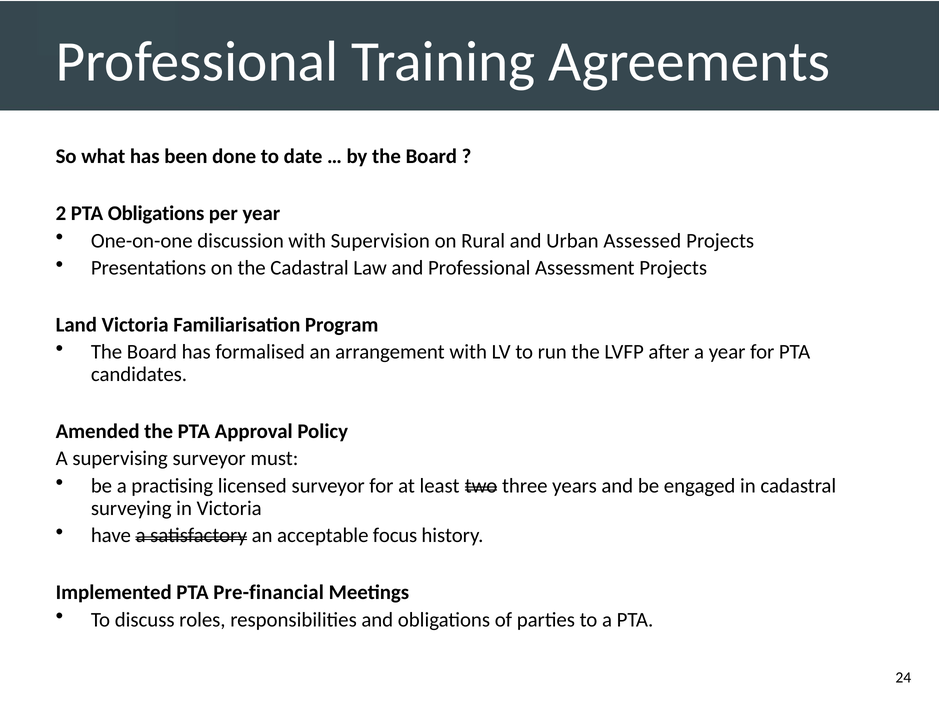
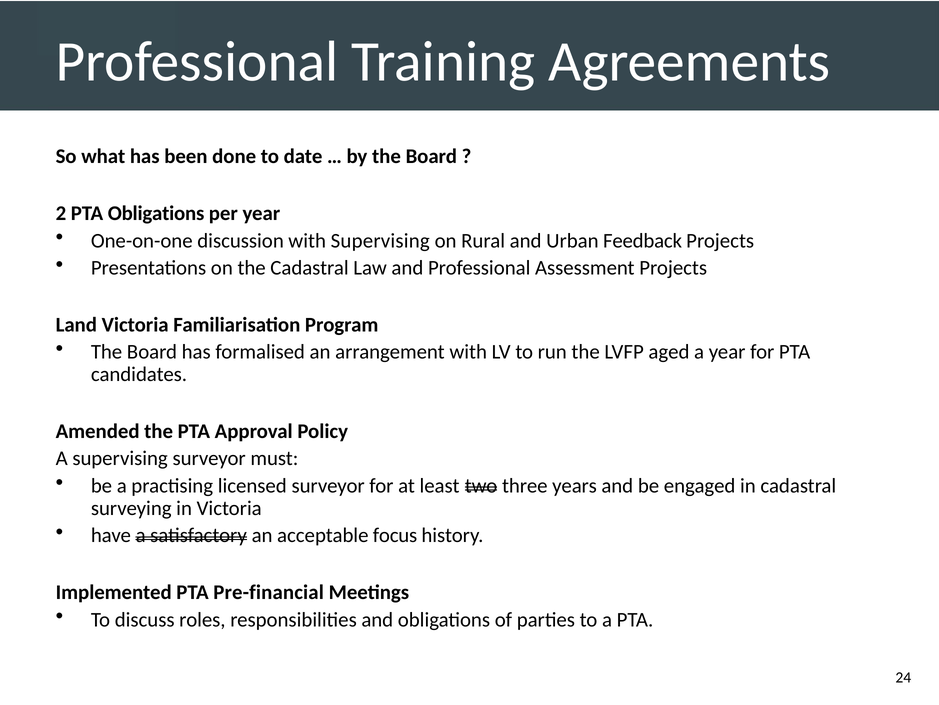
with Supervision: Supervision -> Supervising (380, 240)
Assessed: Assessed -> Feedback (643, 240)
after: after -> aged (669, 352)
